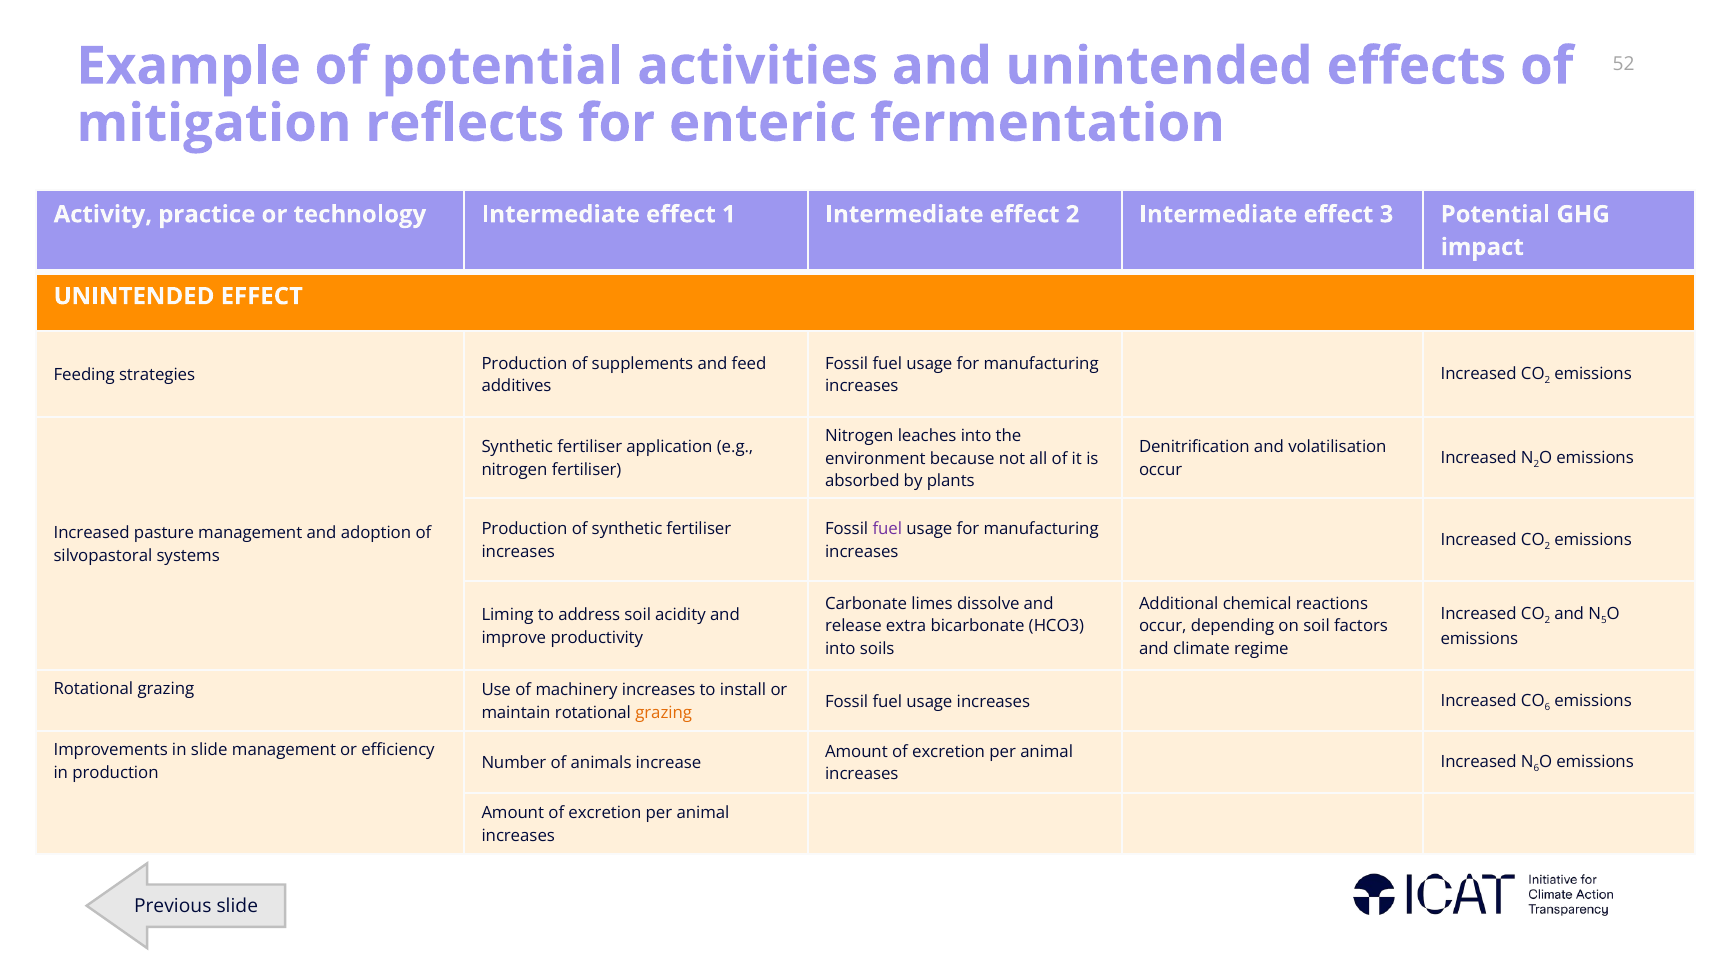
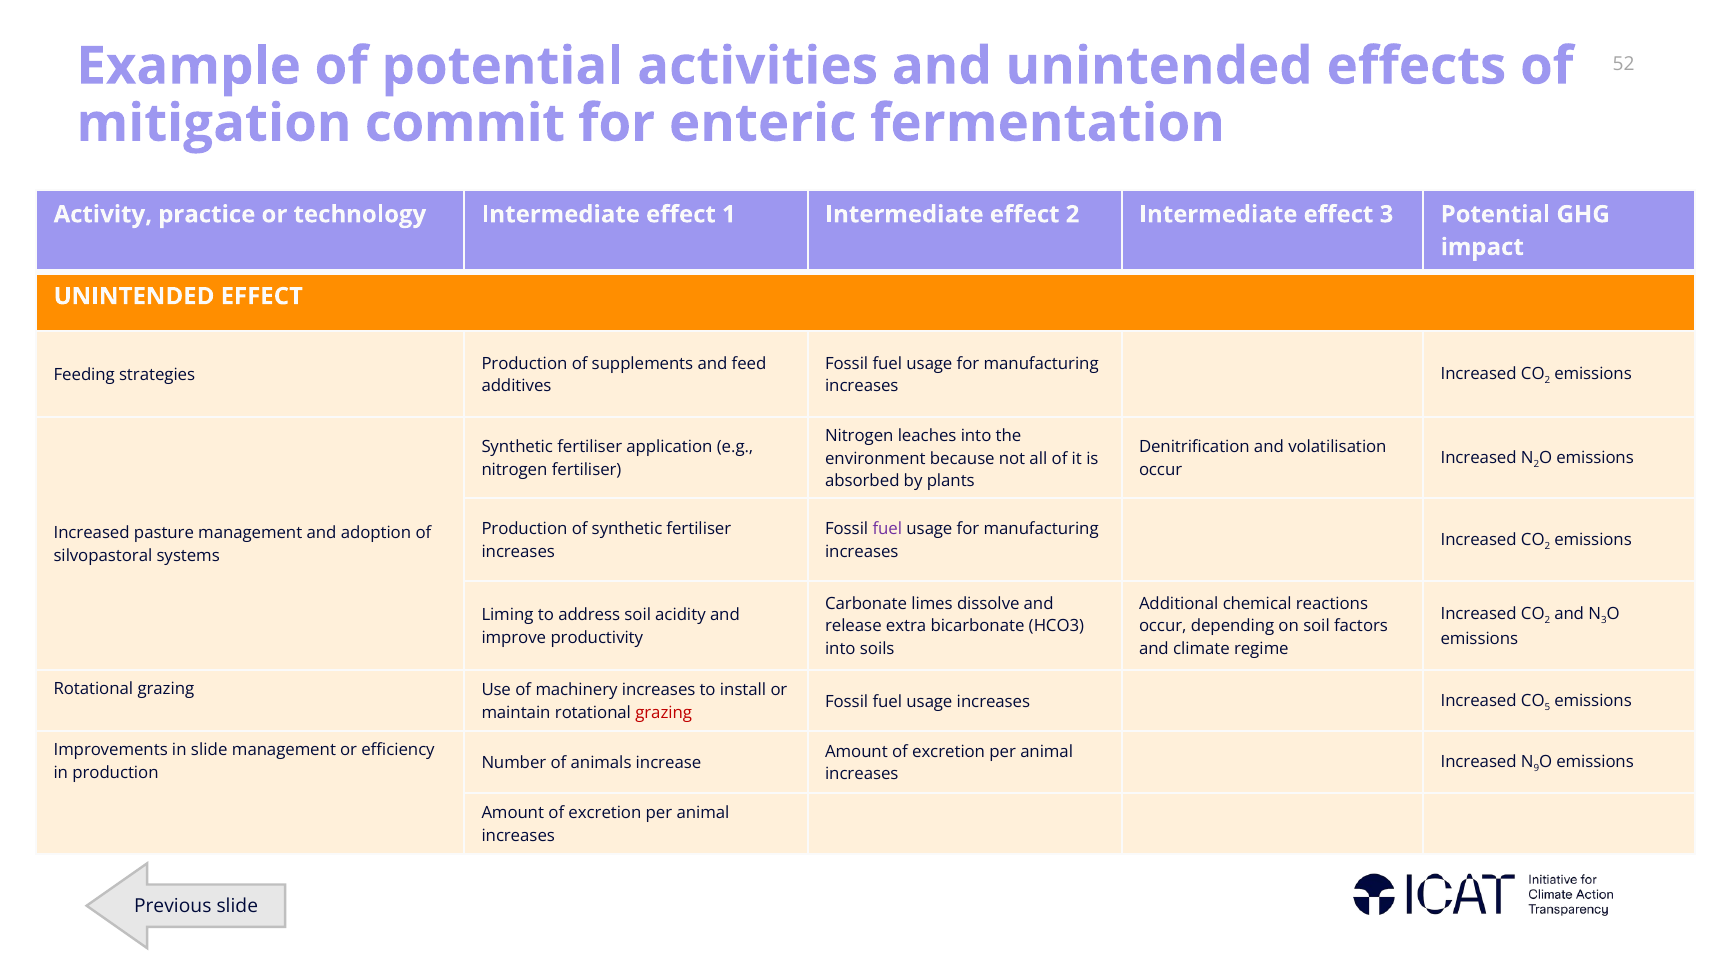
reflects: reflects -> commit (465, 123)
5: 5 -> 3 (1604, 621)
6: 6 -> 5 (1547, 707)
grazing colour: orange -> red (664, 713)
6: 6 -> 9 (1536, 769)
